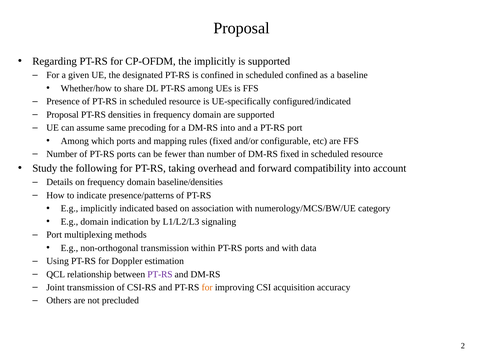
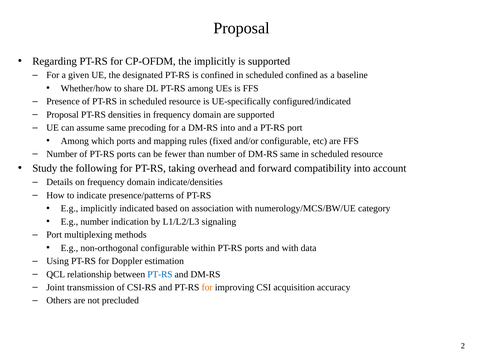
DM-RS fixed: fixed -> same (290, 154)
baseline/densities: baseline/densities -> indicate/densities (190, 182)
E.g domain: domain -> number (95, 222)
non-orthogonal transmission: transmission -> configurable (165, 248)
PT-RS colour: purple -> blue (160, 274)
